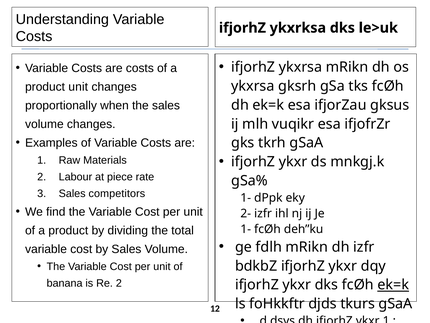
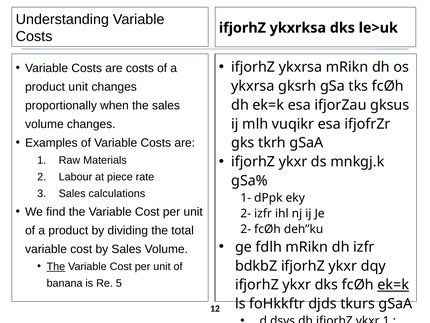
competitors: competitors -> calculations (117, 193)
1-: 1- -> 2- (246, 229)
The underline: none -> present (56, 266)
Re 2: 2 -> 5 (119, 283)
